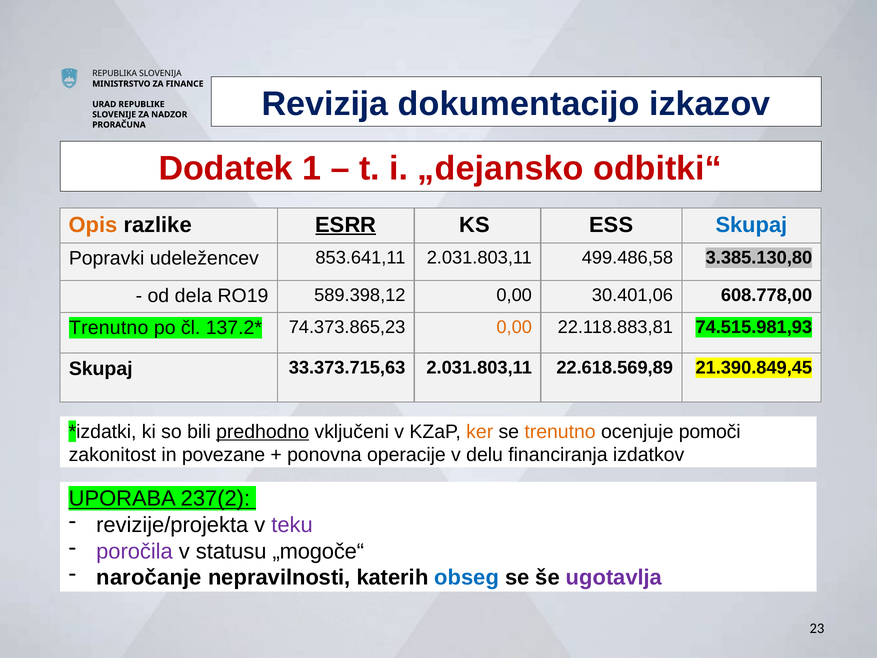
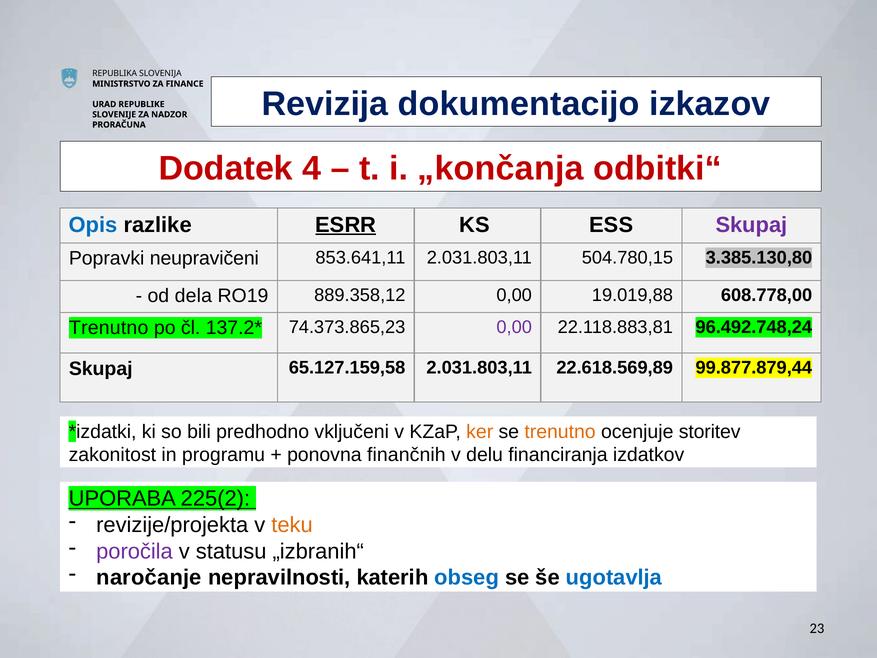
1: 1 -> 4 (312, 169)
„dejansko: „dejansko -> „končanja (501, 169)
Opis colour: orange -> blue (93, 225)
Skupaj colour: blue -> purple (751, 225)
udeležencev: udeležencev -> neupravičeni (204, 258)
499.486,58: 499.486,58 -> 504.780,15 (627, 258)
589.398,12: 589.398,12 -> 889.358,12 (360, 295)
30.401,06: 30.401,06 -> 19.019,88 (632, 295)
0,00 colour: orange -> purple (514, 327)
74.515.981,93: 74.515.981,93 -> 96.492.748,24 (754, 327)
33.373.715,63: 33.373.715,63 -> 65.127.159,58 (347, 368)
21.390.849,45: 21.390.849,45 -> 99.877.879,44 (754, 368)
predhodno underline: present -> none (263, 431)
pomoči: pomoči -> storitev (710, 431)
povezane: povezane -> programu (224, 455)
operacije: operacije -> finančnih (406, 455)
237(2: 237(2 -> 225(2 (215, 499)
teku colour: purple -> orange (292, 525)
„mogoče“: „mogoče“ -> „izbranih“ (318, 551)
ugotavlja colour: purple -> blue (614, 577)
